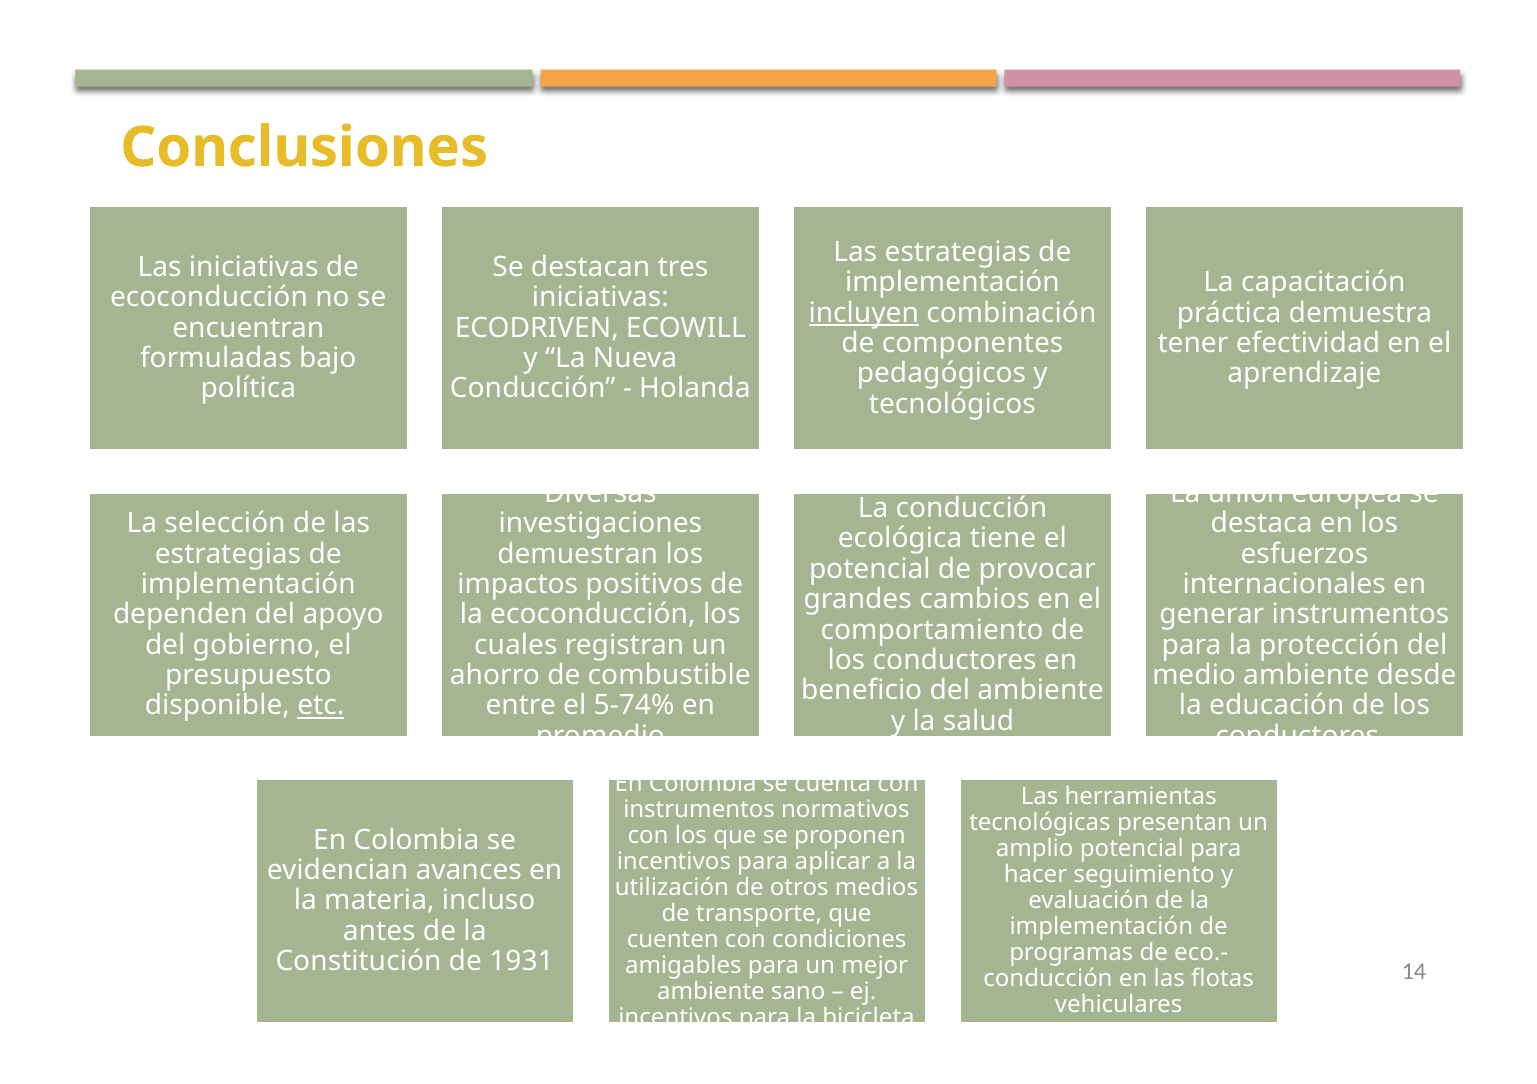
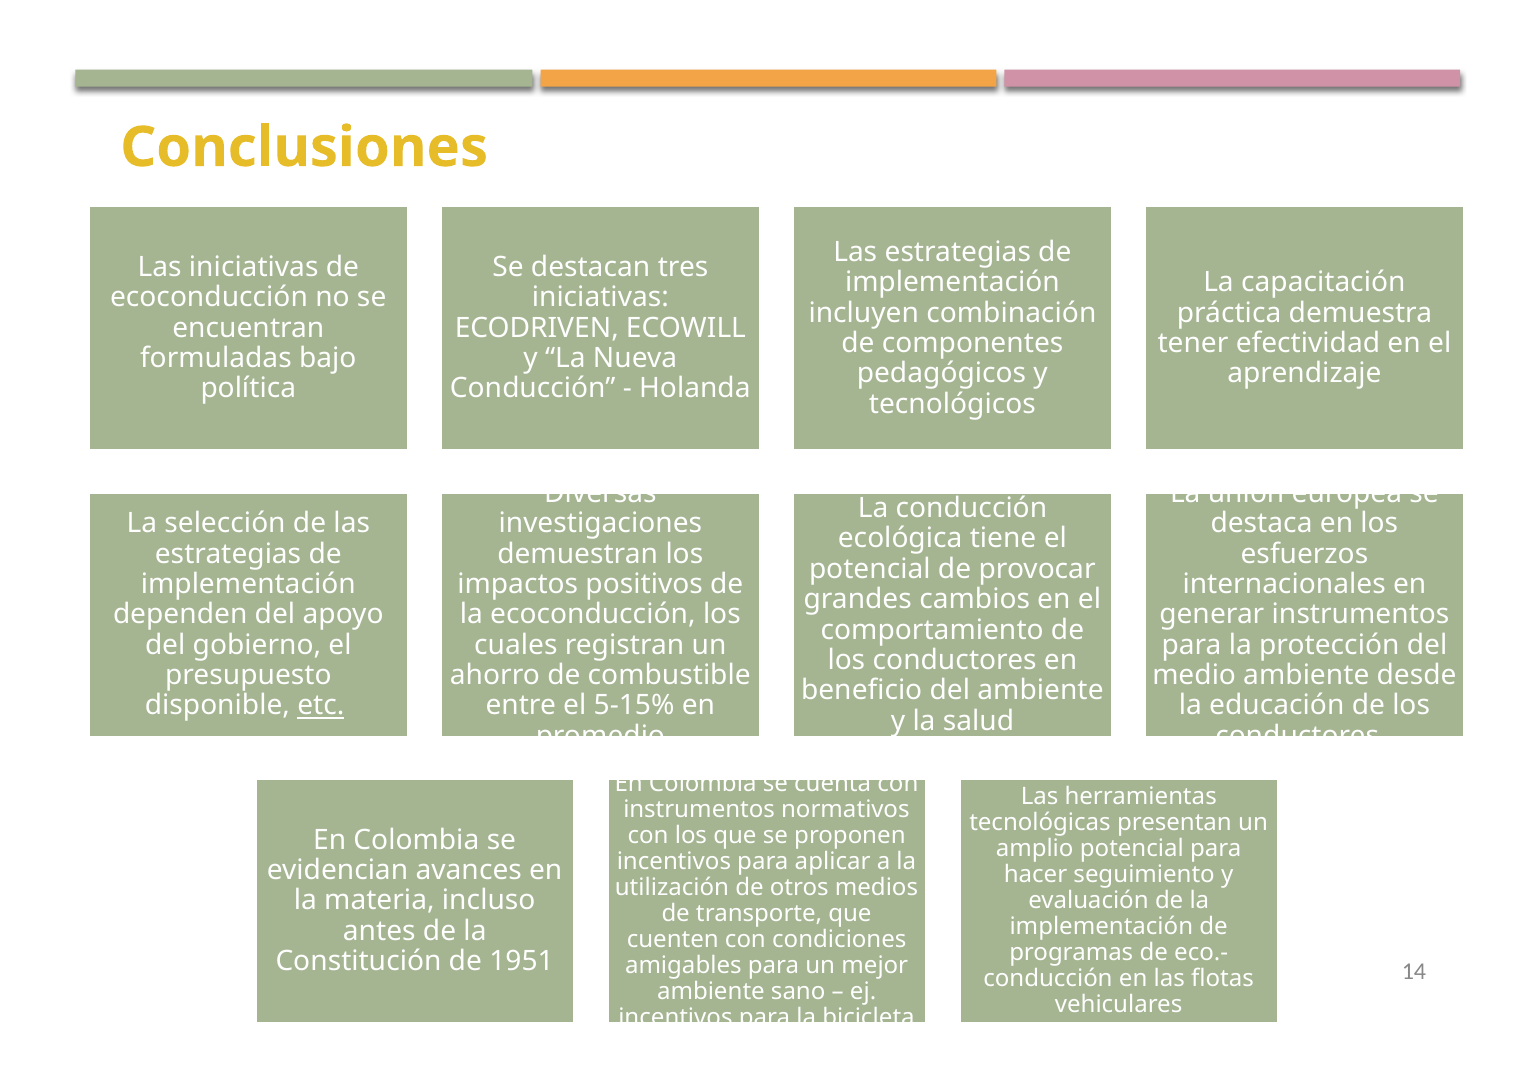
incluyen underline: present -> none (864, 313)
5-74%: 5-74% -> 5-15% (634, 706)
1931: 1931 -> 1951 (522, 962)
